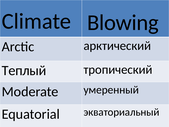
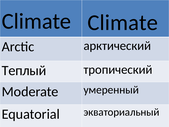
Climate Blowing: Blowing -> Climate (123, 23)
